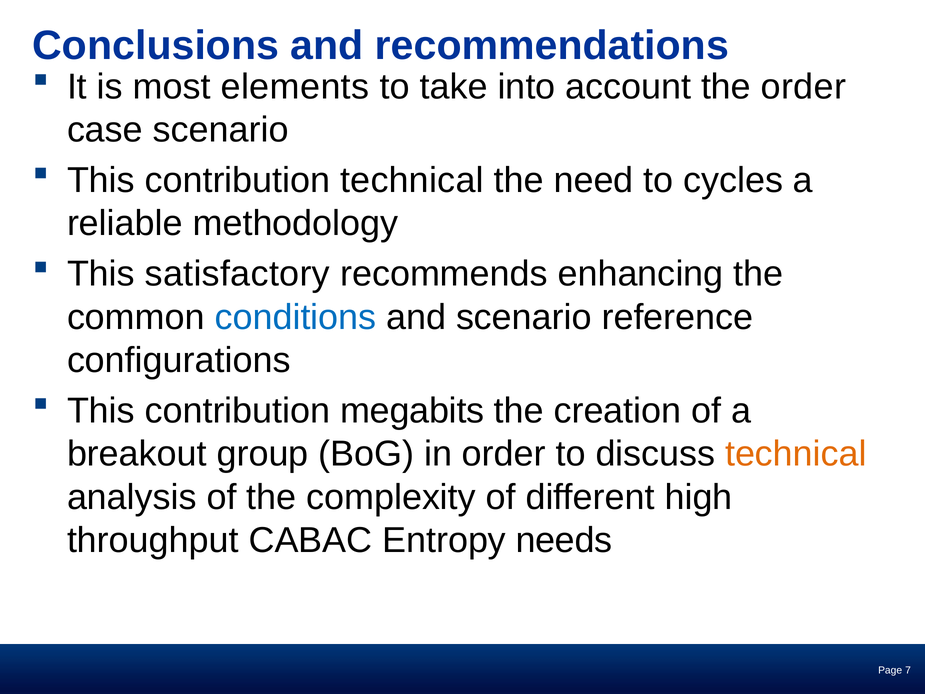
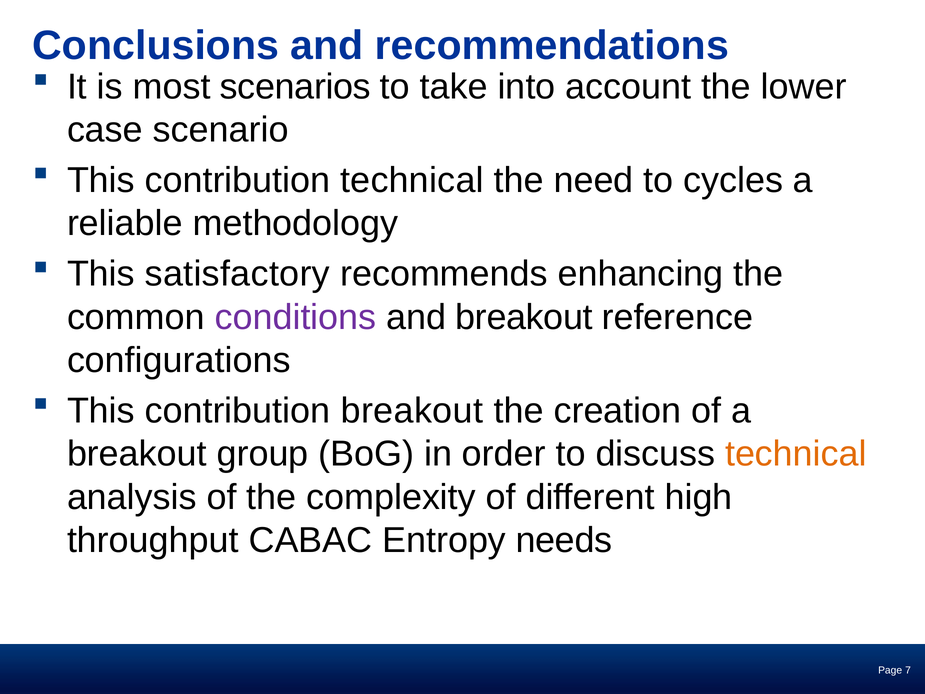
elements: elements -> scenarios (295, 87)
the order: order -> lower (804, 87)
conditions colour: blue -> purple (296, 317)
and scenario: scenario -> breakout (524, 317)
contribution megabits: megabits -> breakout (412, 411)
